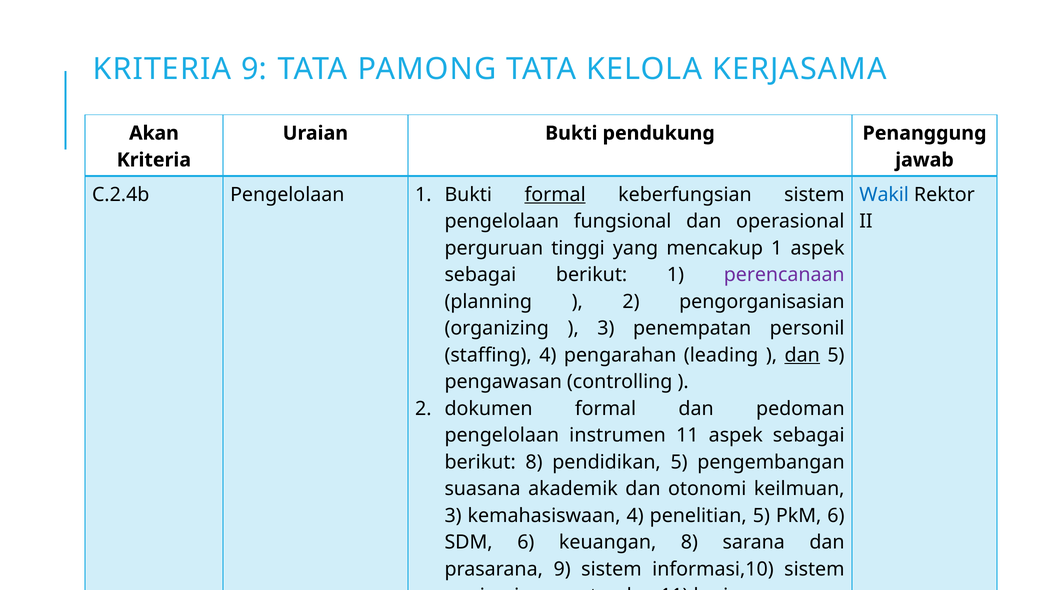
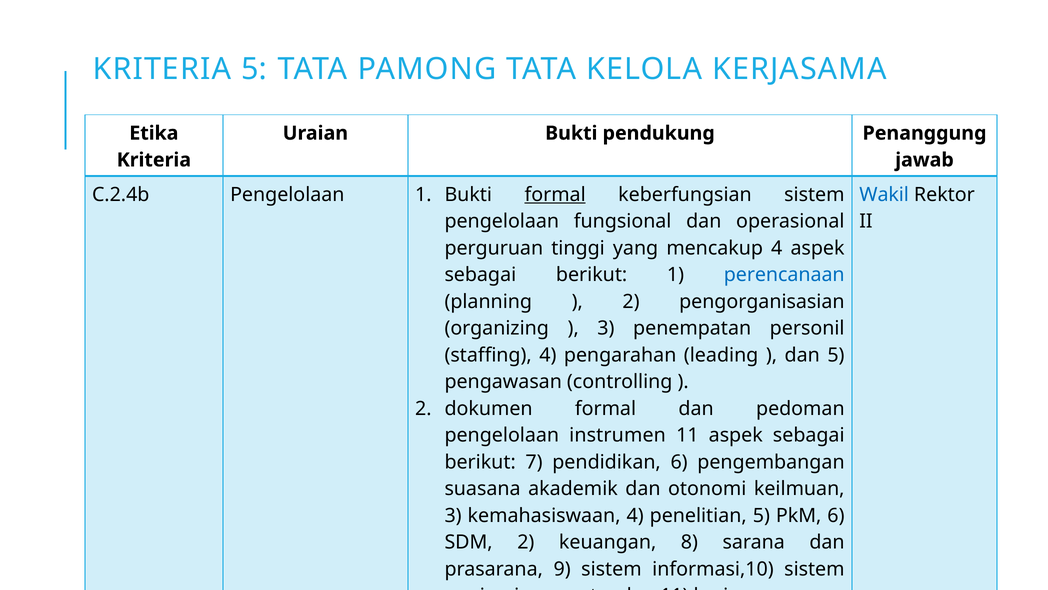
KRITERIA 9: 9 -> 5 (254, 69)
Akan: Akan -> Etika (154, 133)
mencakup 1: 1 -> 4 (777, 248)
perencanaan colour: purple -> blue (784, 275)
dan underline: present -> none (802, 355)
berikut 8: 8 -> 7 (534, 462)
pendidikan 5: 5 -> 6 (679, 462)
SDM 6: 6 -> 2 (526, 542)
